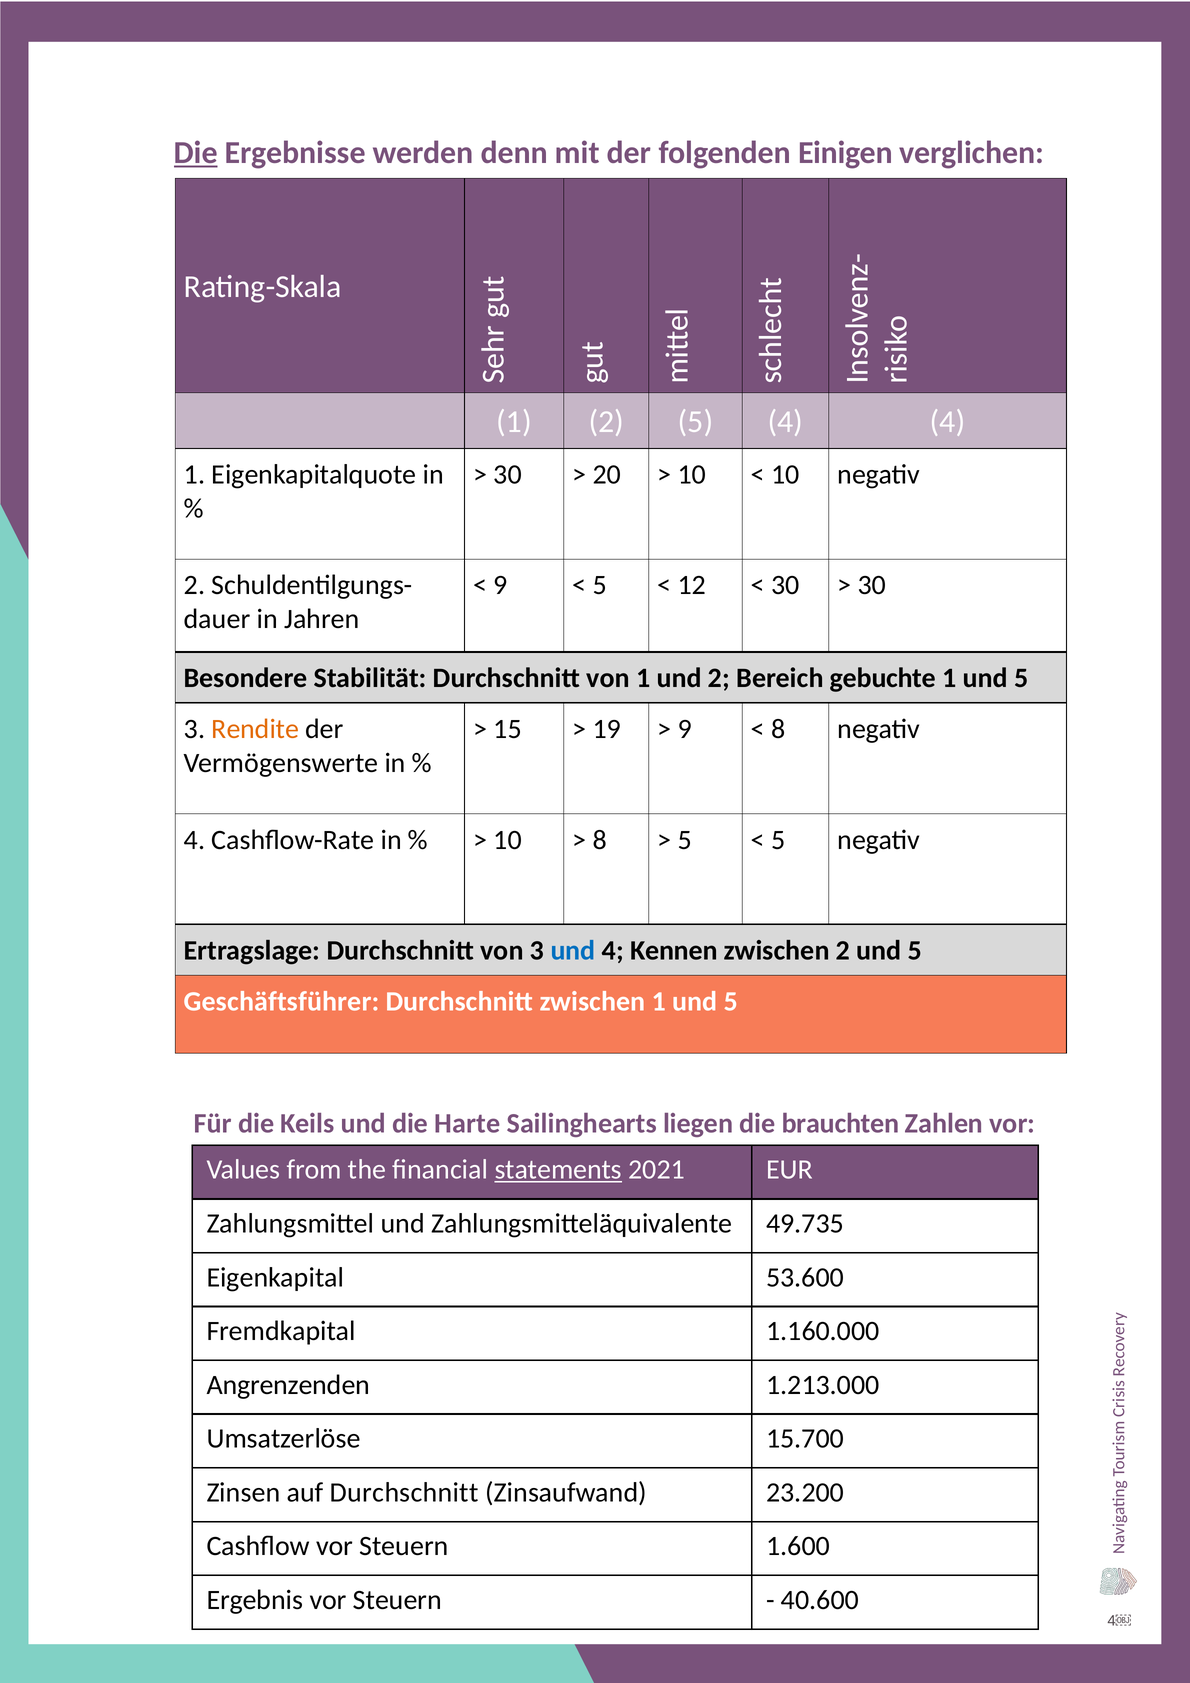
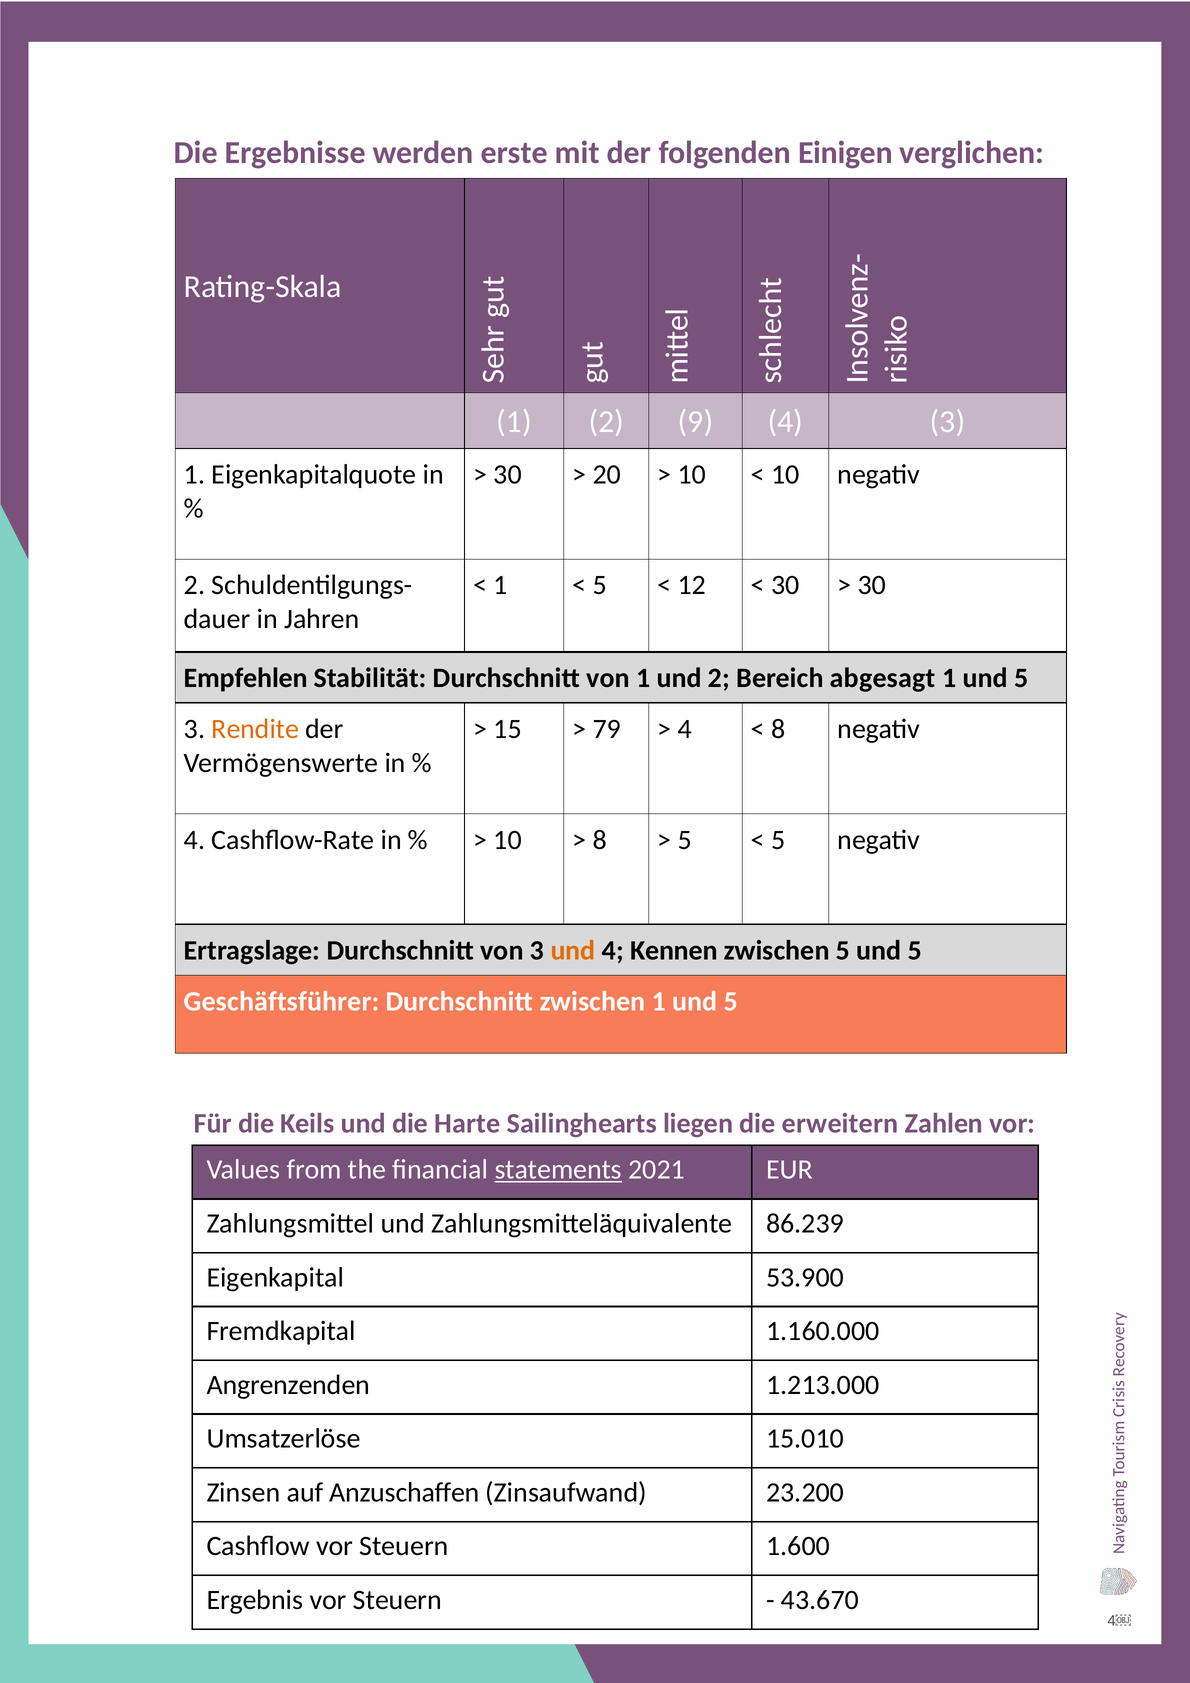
Die underline: present -> none (196, 153)
denn: denn -> erste (514, 153)
2 5: 5 -> 9 (696, 422)
4 4: 4 -> 3 (948, 422)
9: 9 -> 1 (500, 585)
Besondere: Besondere -> Empfehlen (246, 678)
gebuchte: gebuchte -> abgesagt (883, 678)
19: 19 -> 79 (607, 729)
9: 9 -> 4 (685, 729)
und colour: blue -> orange (573, 950)
zwischen 2: 2 -> 5 (843, 950)
brauchten: brauchten -> erweitern (840, 1124)
49.735: 49.735 -> 86.239 (805, 1224)
53.600: 53.600 -> 53.900 (805, 1277)
15.700: 15.700 -> 15.010 (805, 1439)
auf Durchschnitt: Durchschnitt -> Anzuschaffen (404, 1492)
40.600: 40.600 -> 43.670 (820, 1600)
